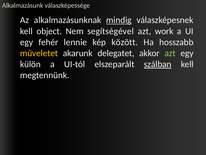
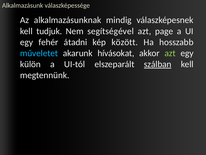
mindig underline: present -> none (119, 20)
object: object -> tudjuk (49, 31)
work: work -> page (164, 31)
lennie: lennie -> átadni (75, 42)
műveletet colour: yellow -> light blue (39, 53)
delegatet: delegatet -> hívásokat (116, 53)
